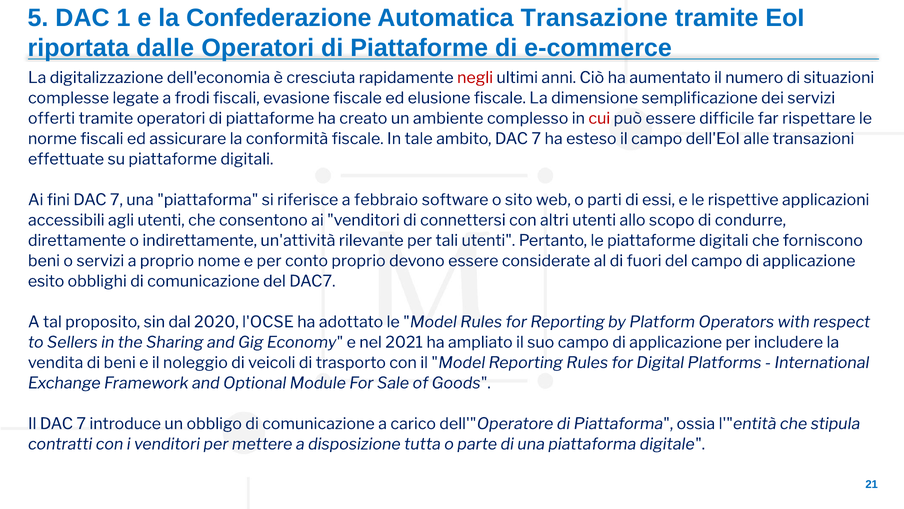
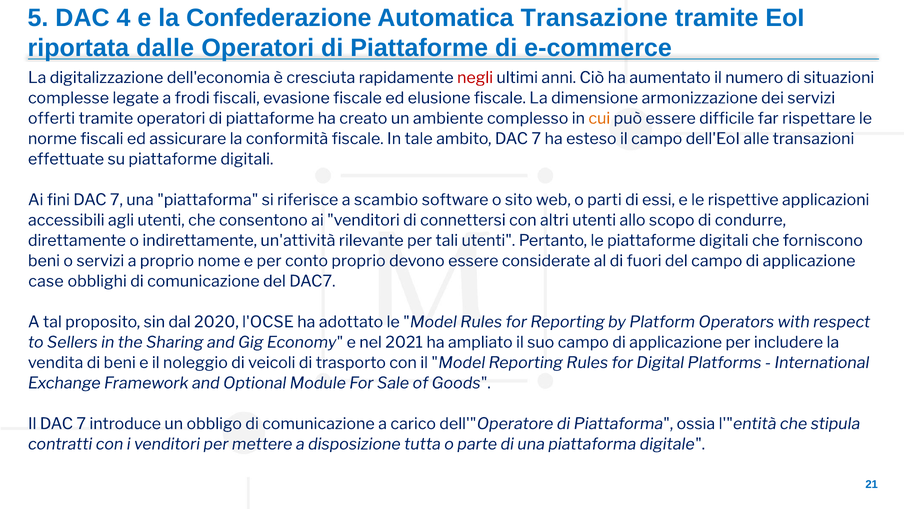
1: 1 -> 4 (124, 18)
semplificazione: semplificazione -> armonizzazione (700, 98)
cui colour: red -> orange (599, 118)
febbraio: febbraio -> scambio (386, 200)
esito: esito -> case (46, 281)
